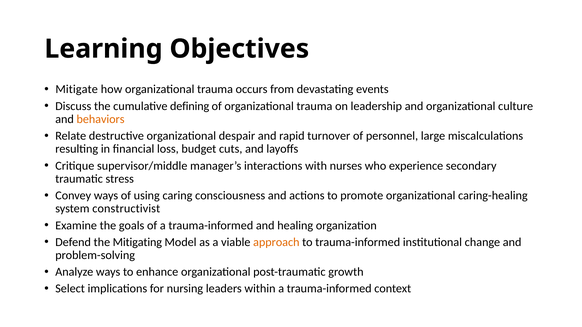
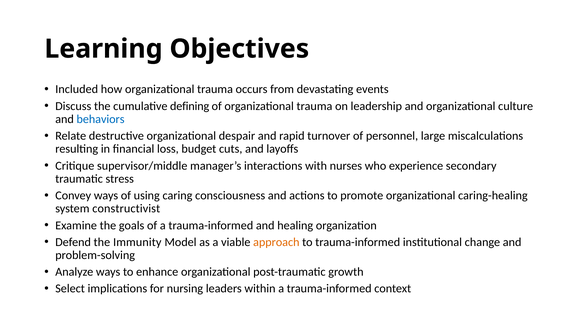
Mitigate: Mitigate -> Included (77, 89)
behaviors colour: orange -> blue (101, 119)
Mitigating: Mitigating -> Immunity (137, 242)
